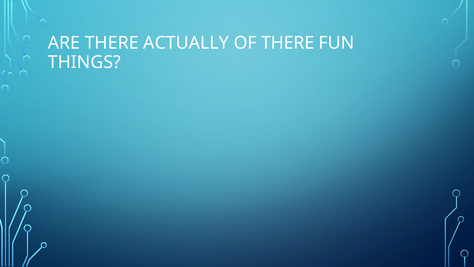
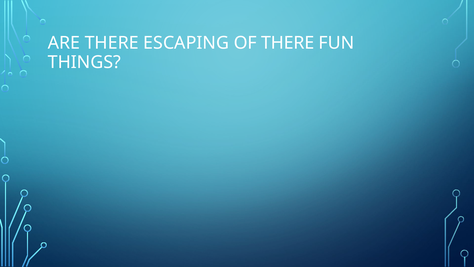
ACTUALLY: ACTUALLY -> ESCAPING (186, 43)
